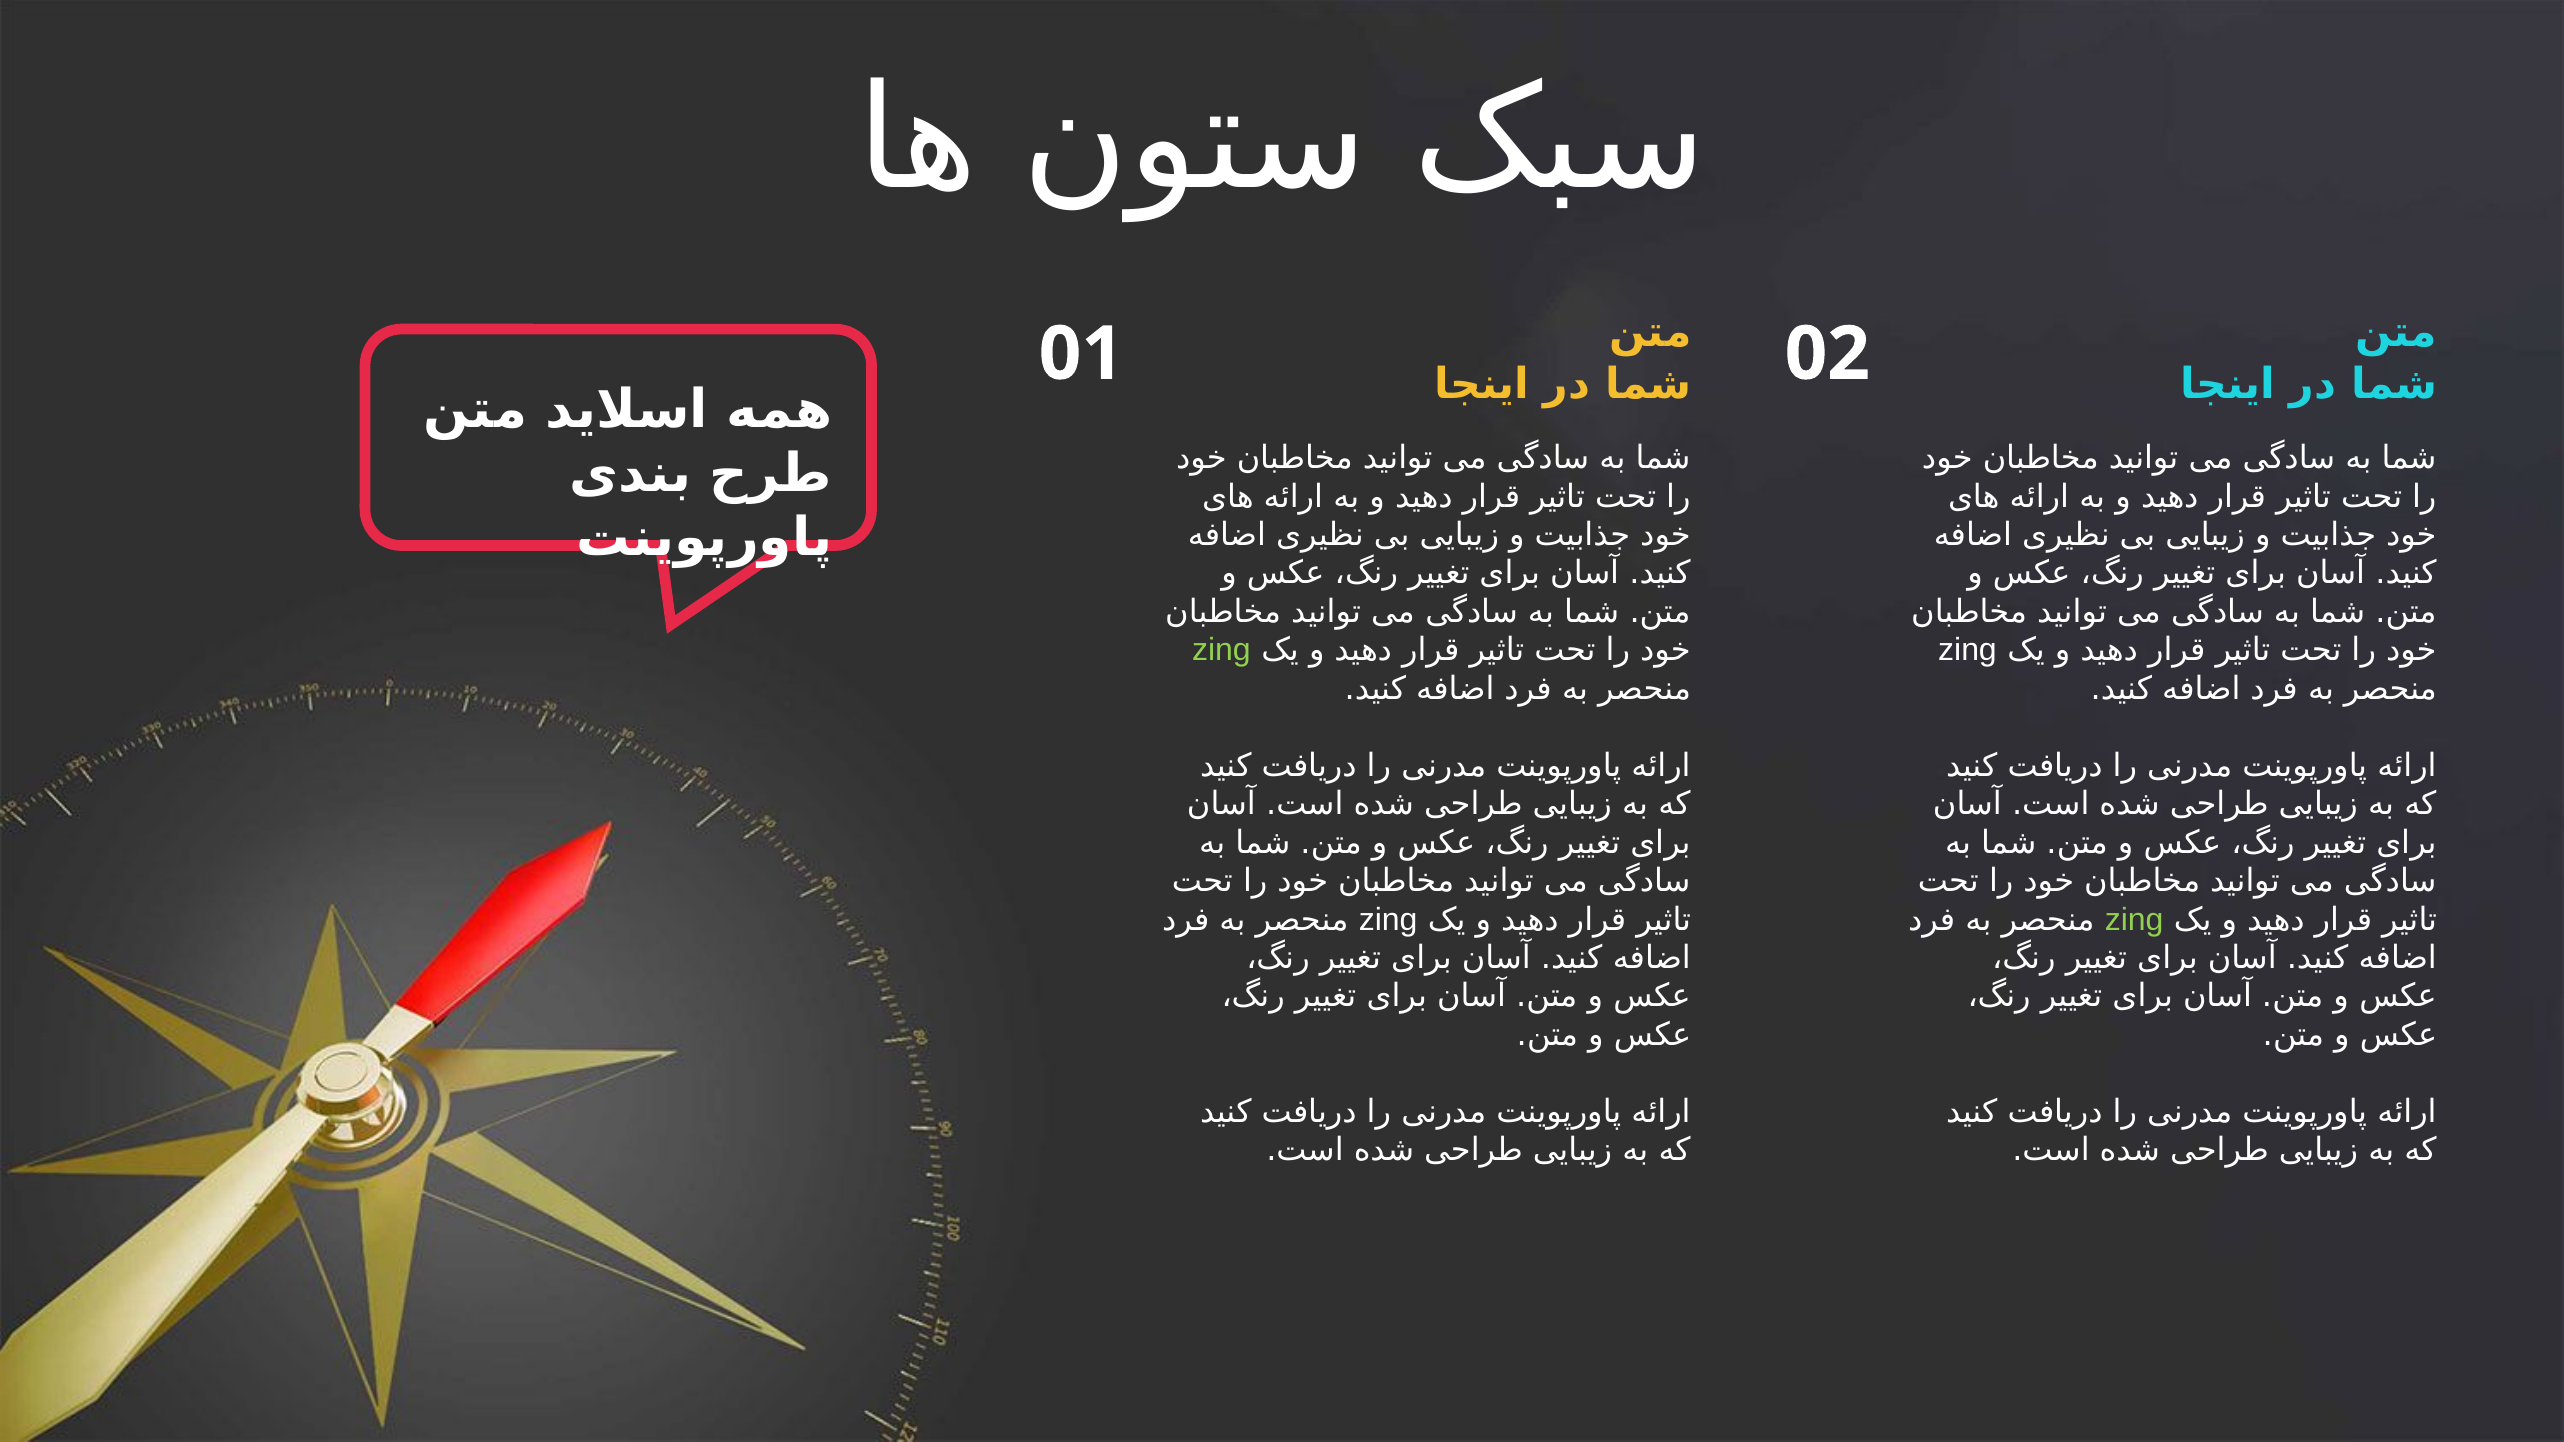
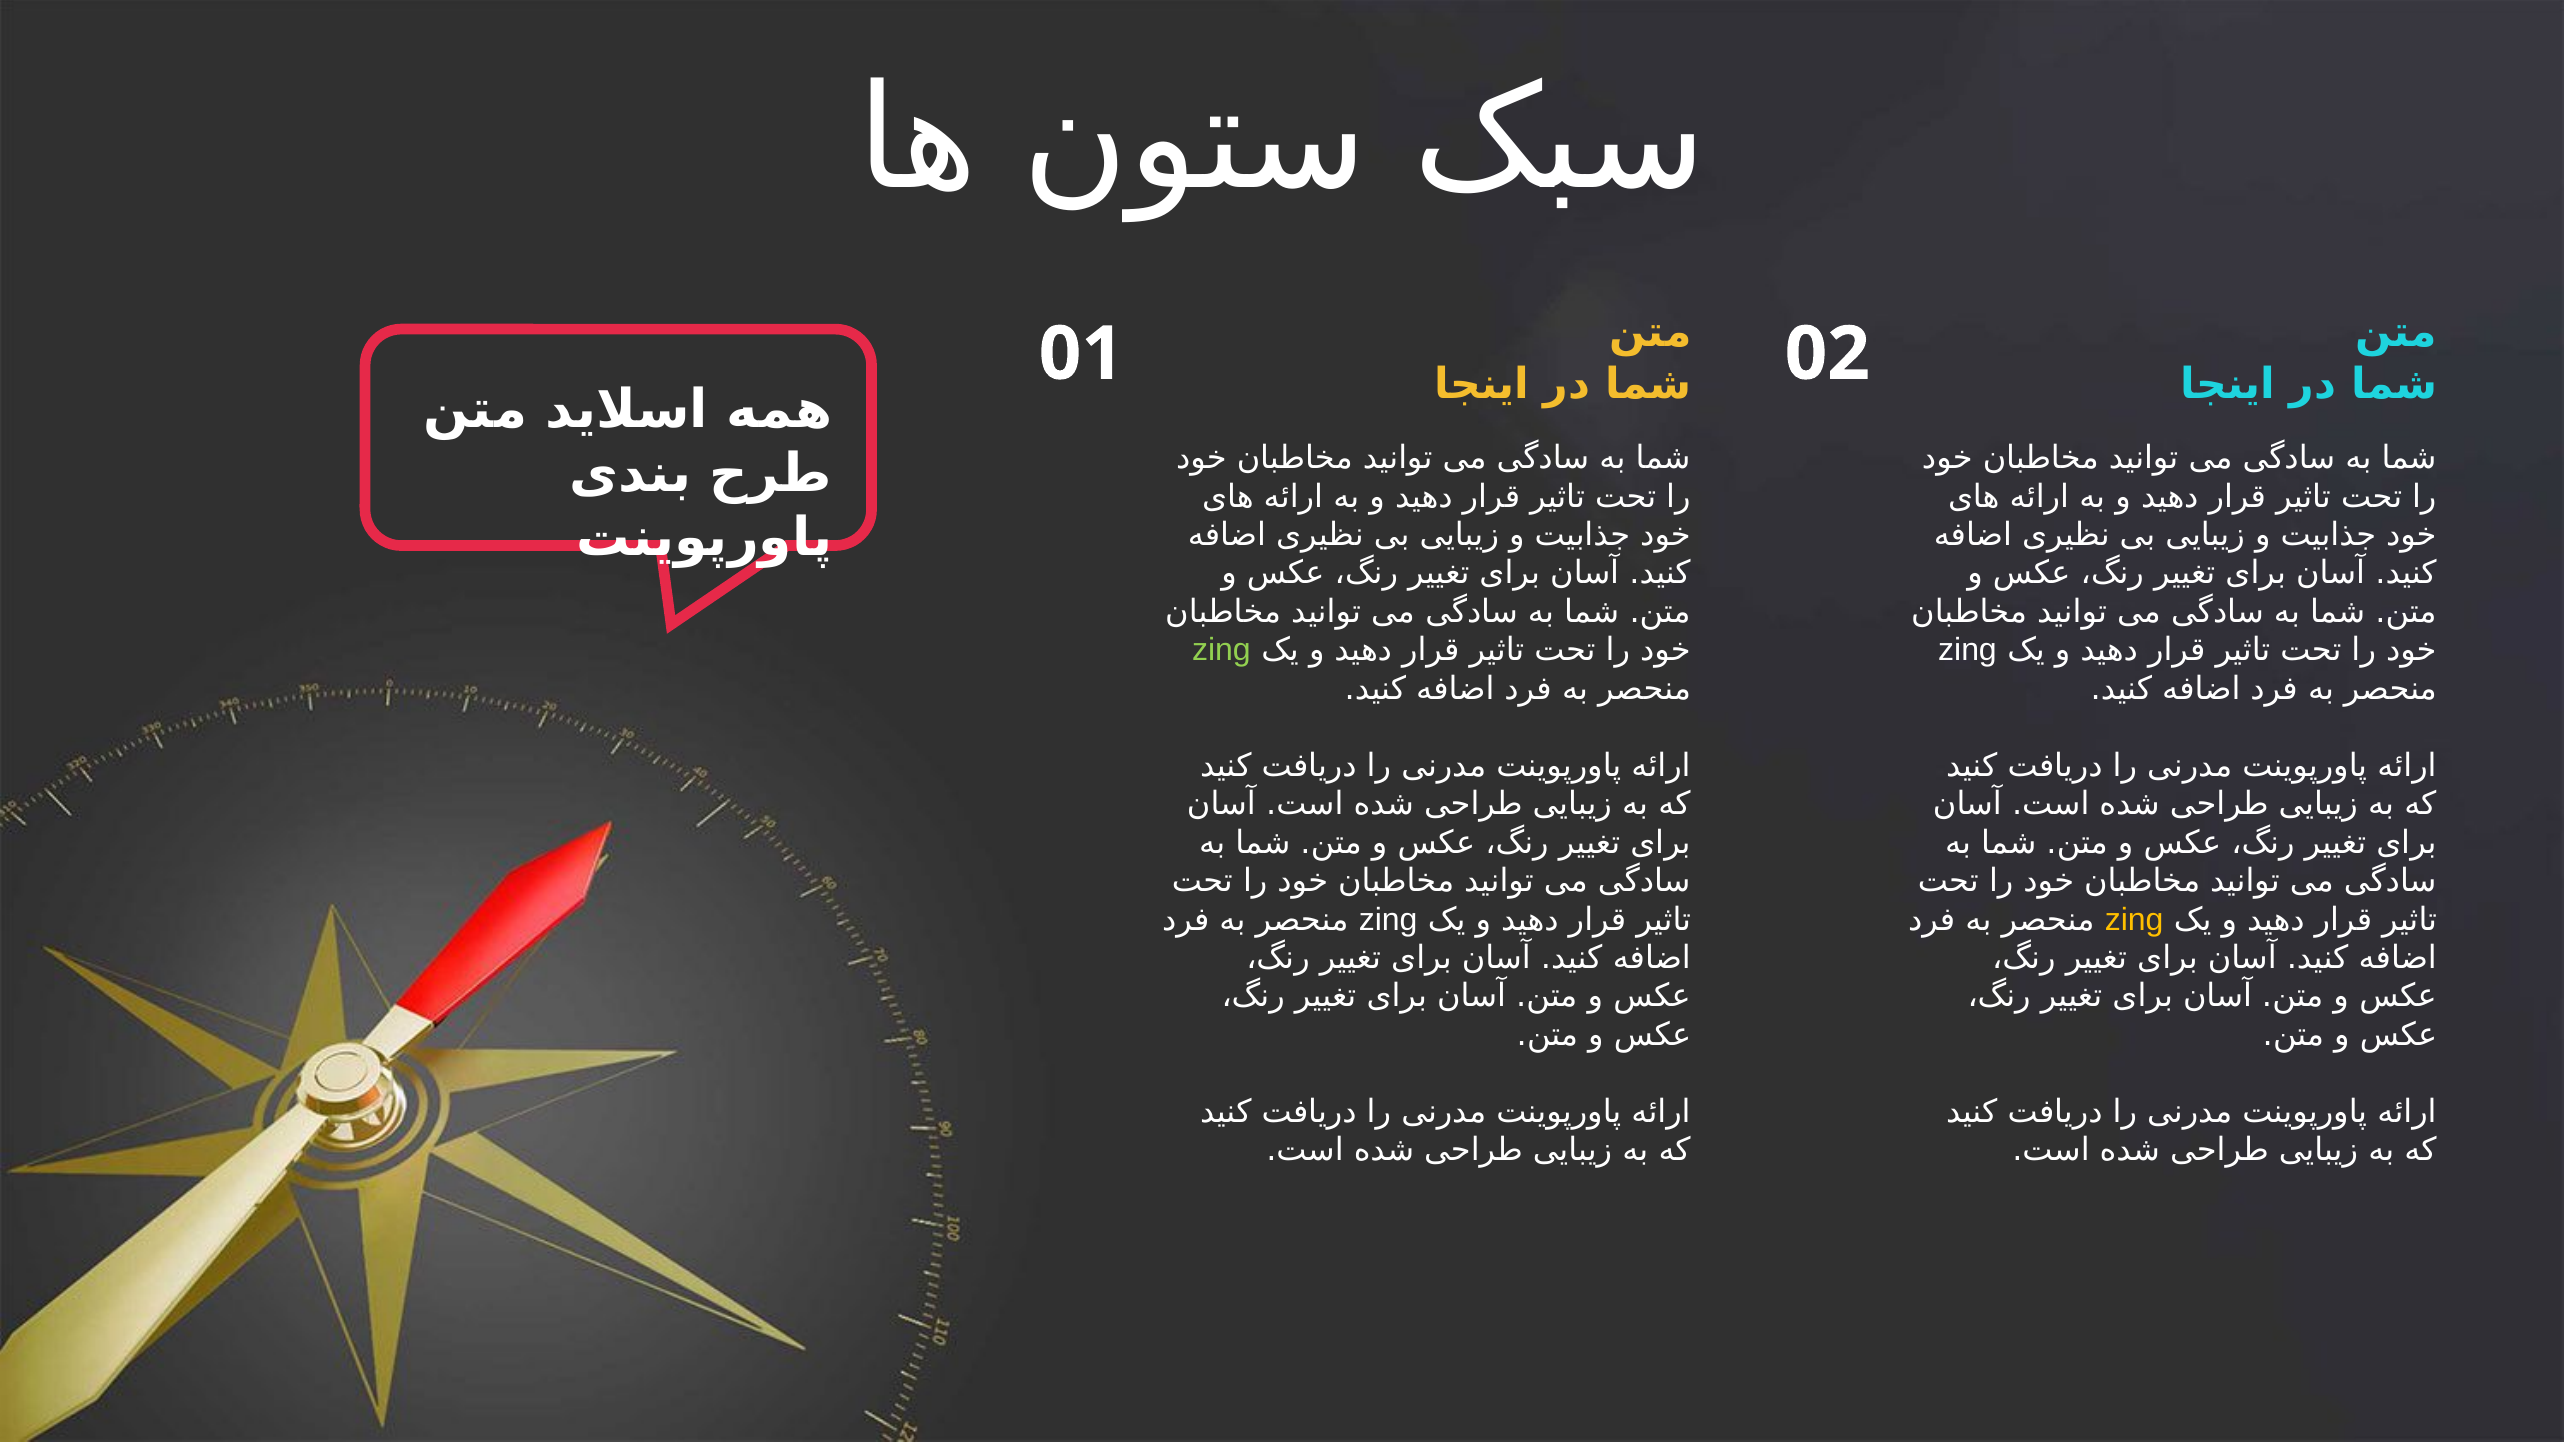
zing colour: light green -> yellow (2134, 920)
